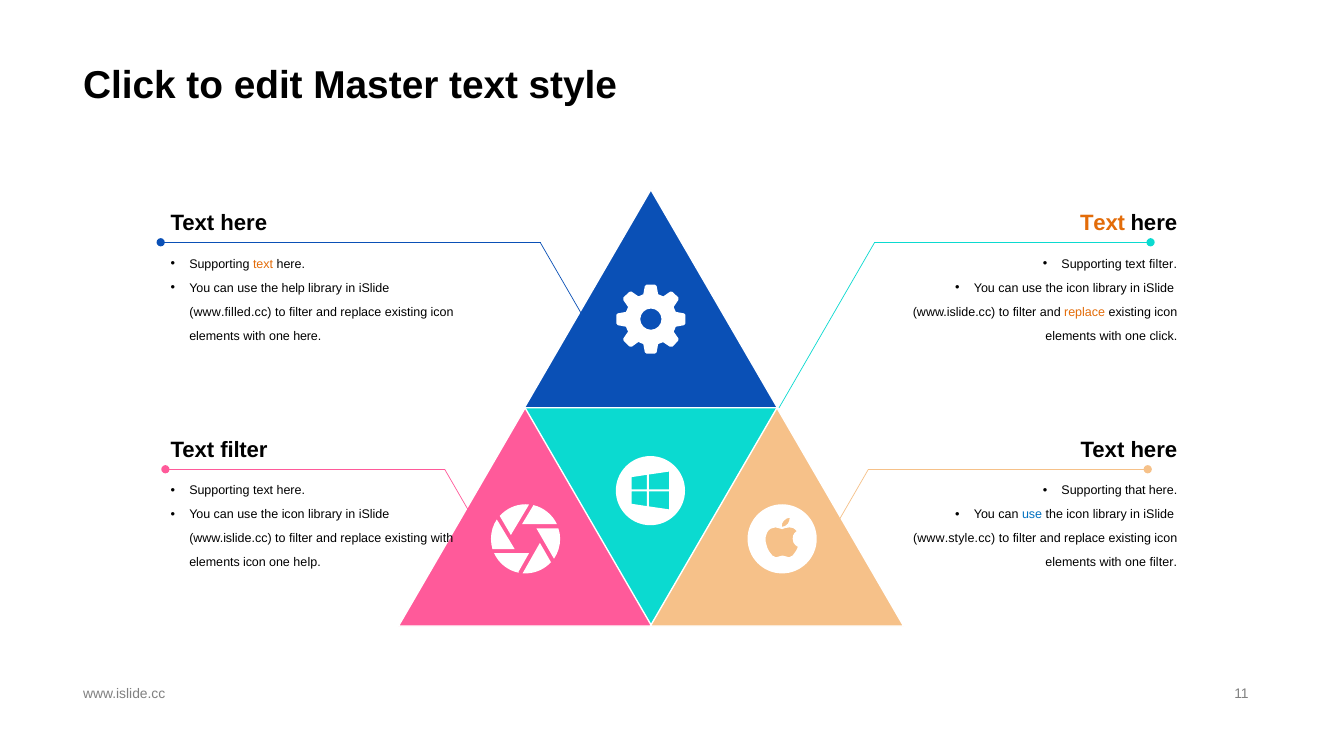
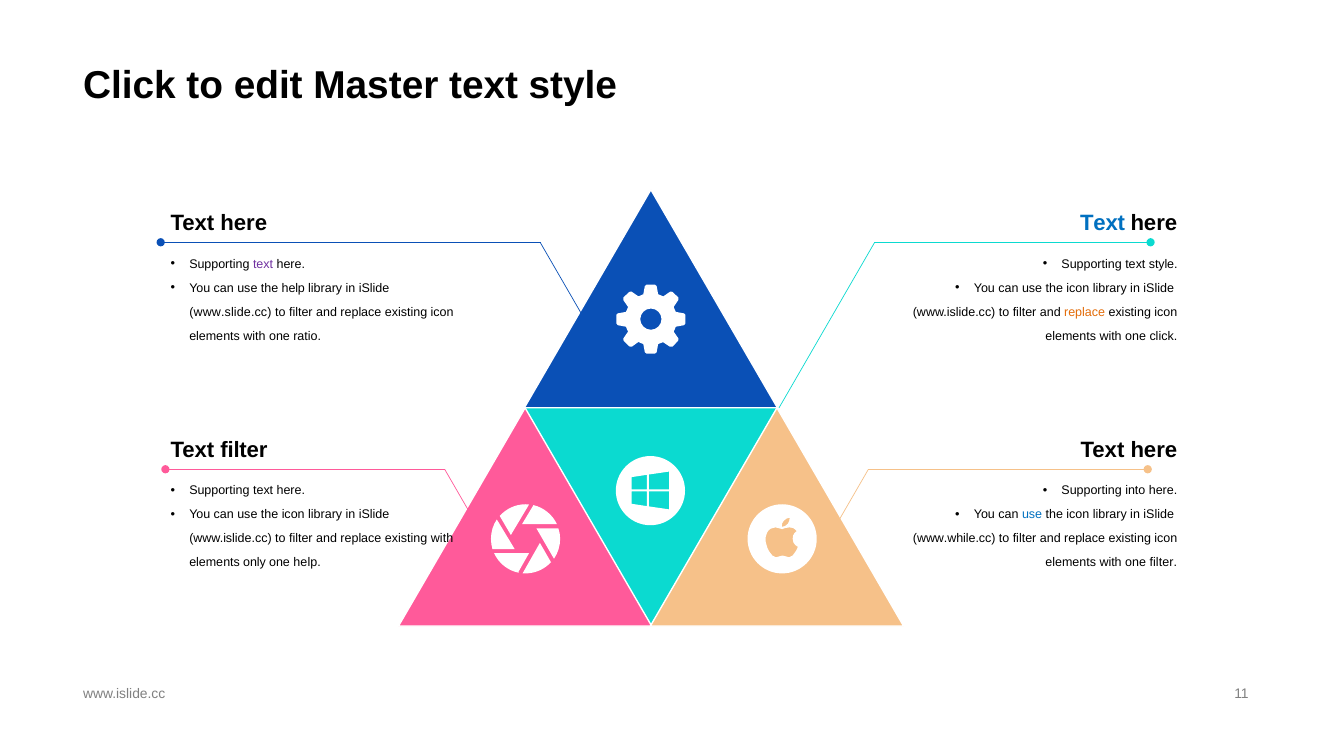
Text colour: orange -> blue (1103, 224)
text colour: orange -> purple (263, 264)
Supporting text filter: filter -> style (1163, 264)
www.filled.cc: www.filled.cc -> www.slide.cc (230, 312)
one here: here -> ratio (307, 336)
that: that -> into (1135, 491)
www.style.cc: www.style.cc -> www.while.cc (954, 539)
elements icon: icon -> only (254, 563)
